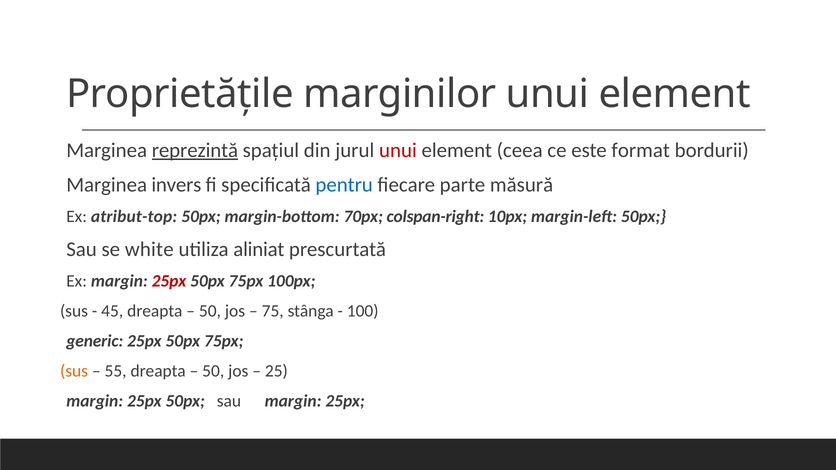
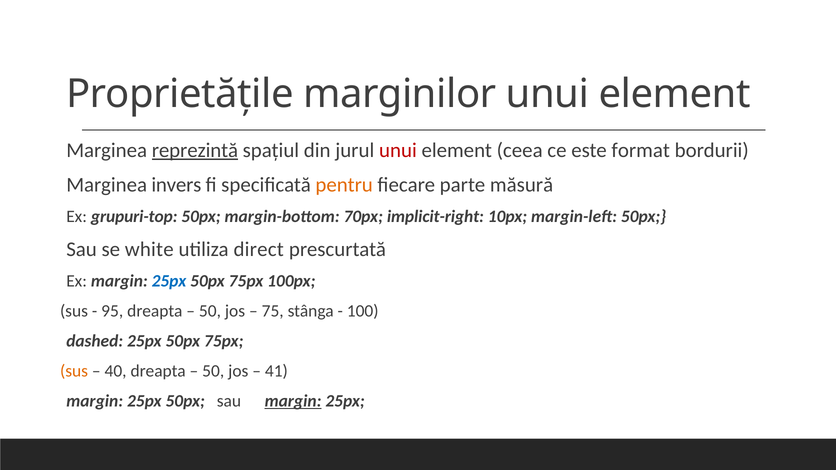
pentru colour: blue -> orange (344, 185)
atribut-top: atribut-top -> grupuri-top (134, 217)
colspan-right: colspan-right -> implicit-right (435, 217)
aliniat: aliniat -> direct (259, 249)
25px colour: red -> blue (169, 281)
45: 45 -> 95 (112, 311)
generic: generic -> dashed (95, 341)
55: 55 -> 40 (116, 371)
25: 25 -> 41 (276, 371)
margin underline: none -> present (293, 401)
